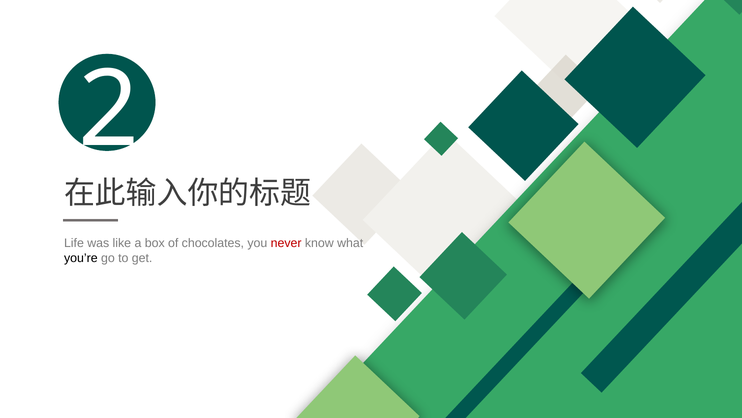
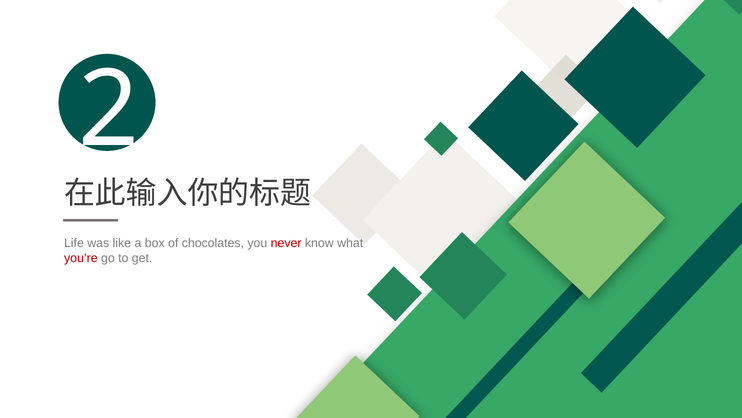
you’re colour: black -> red (81, 258)
